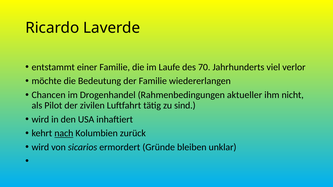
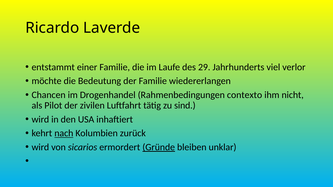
70: 70 -> 29 (204, 67)
aktueller: aktueller -> contexto (245, 95)
Gründe underline: none -> present (159, 147)
